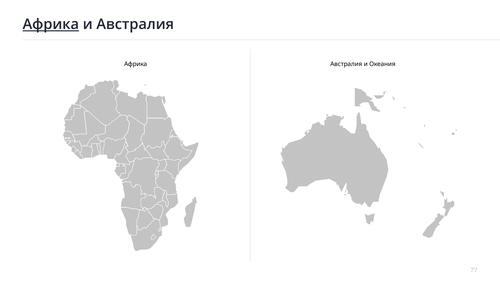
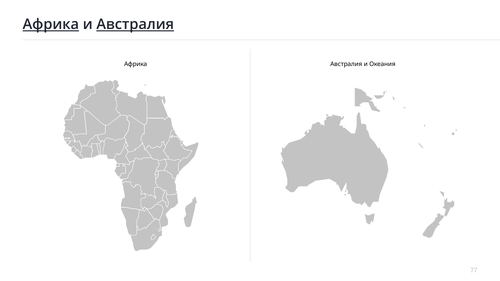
Австралия underline: none -> present (135, 25)
